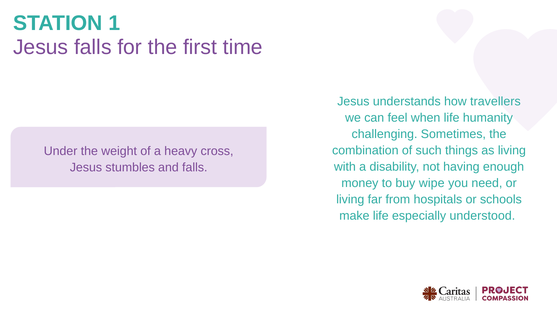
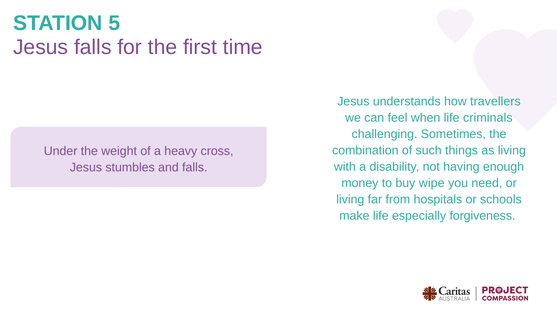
1: 1 -> 5 (114, 23)
humanity: humanity -> criminals (488, 118)
understood: understood -> forgiveness (482, 215)
